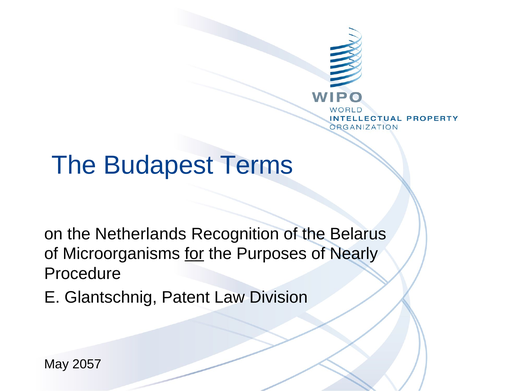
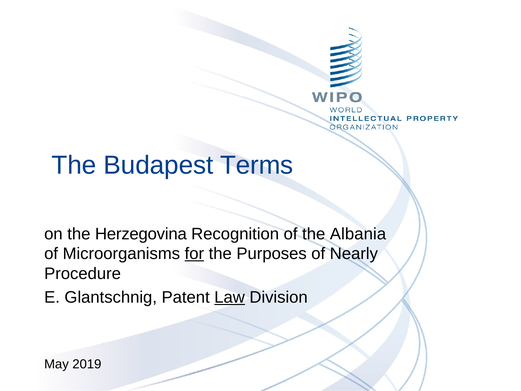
Netherlands: Netherlands -> Herzegovina (141, 234)
Belarus: Belarus -> Albania (358, 234)
Law underline: none -> present (230, 297)
2057: 2057 -> 2019 (87, 364)
